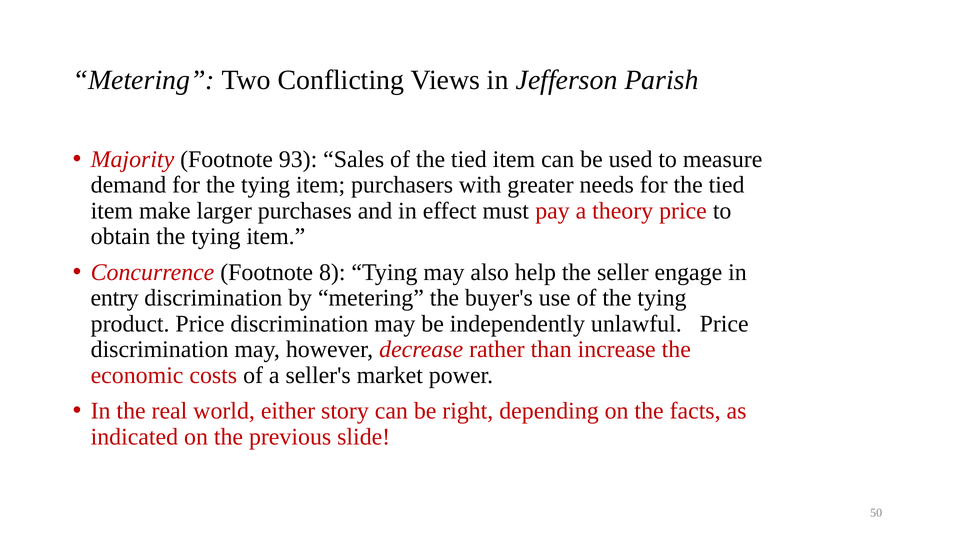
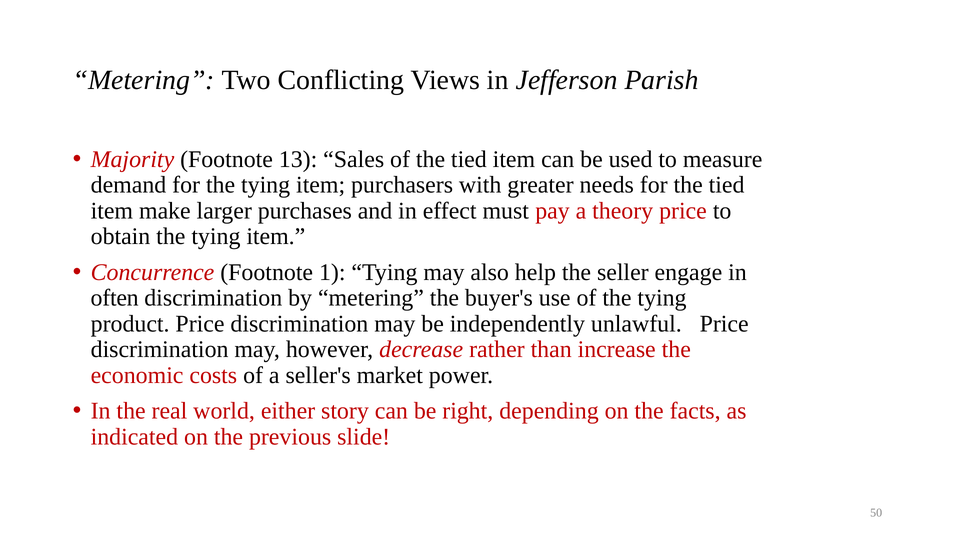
93: 93 -> 13 (298, 159)
8: 8 -> 1 (332, 272)
entry: entry -> often (115, 298)
